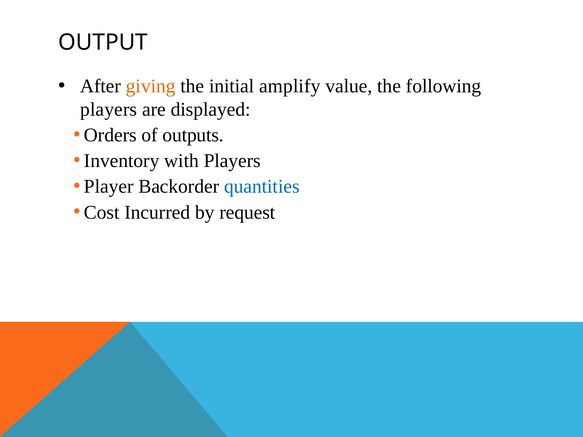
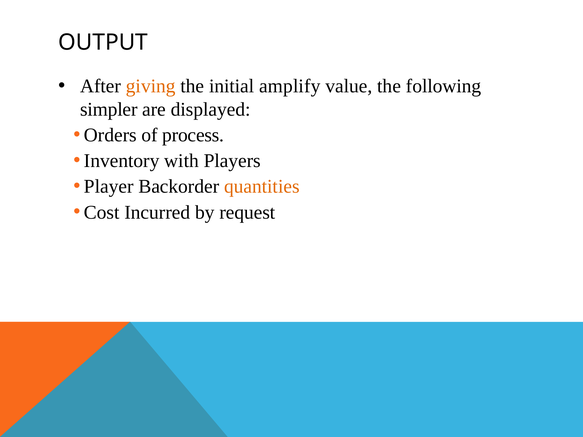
players: players -> simpler (109, 109)
outputs: outputs -> process (193, 135)
quantities colour: blue -> orange (262, 187)
